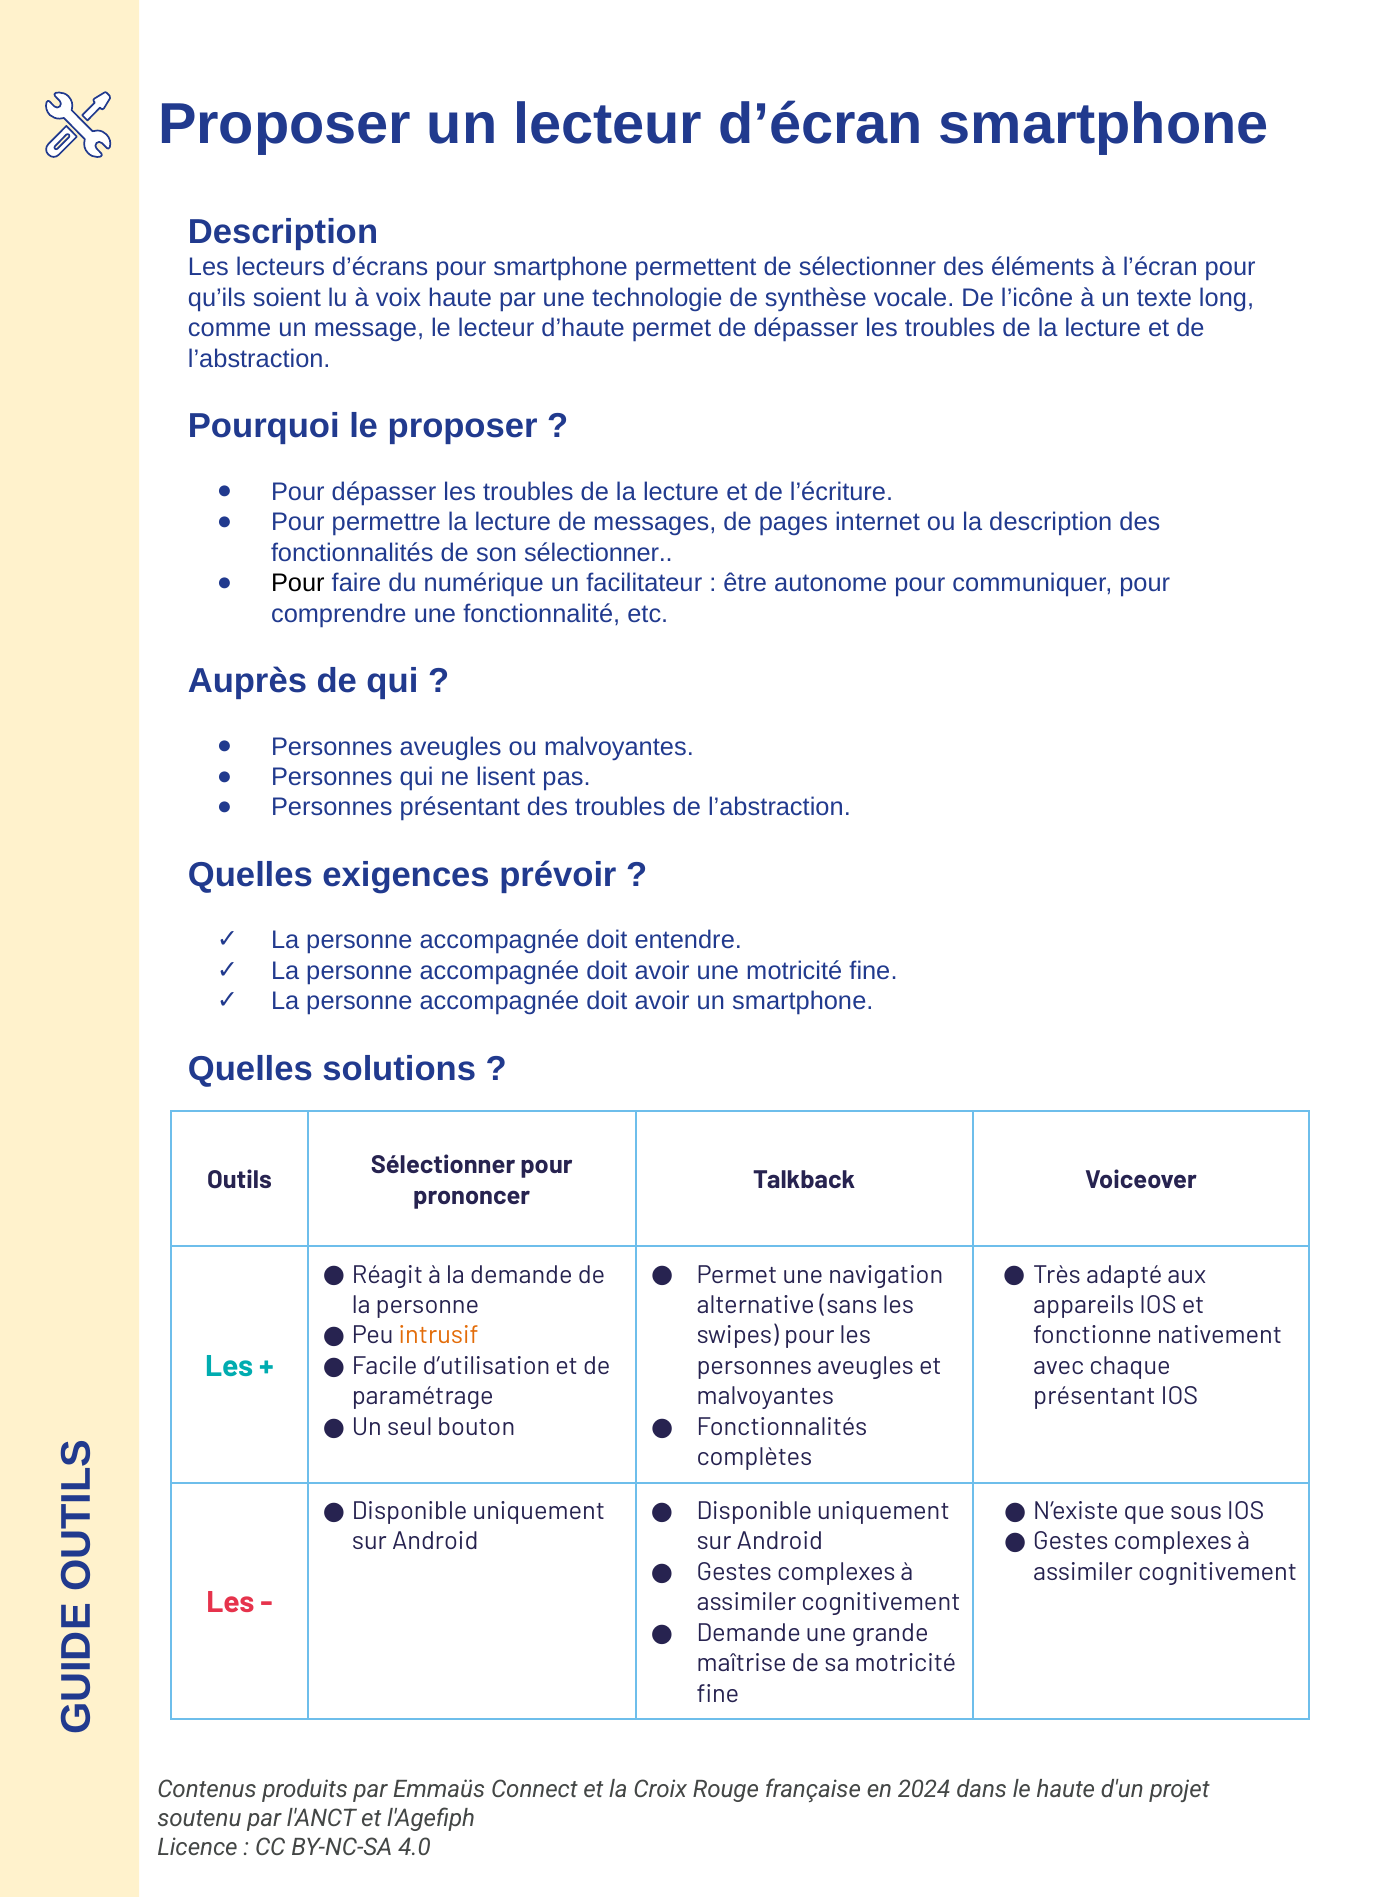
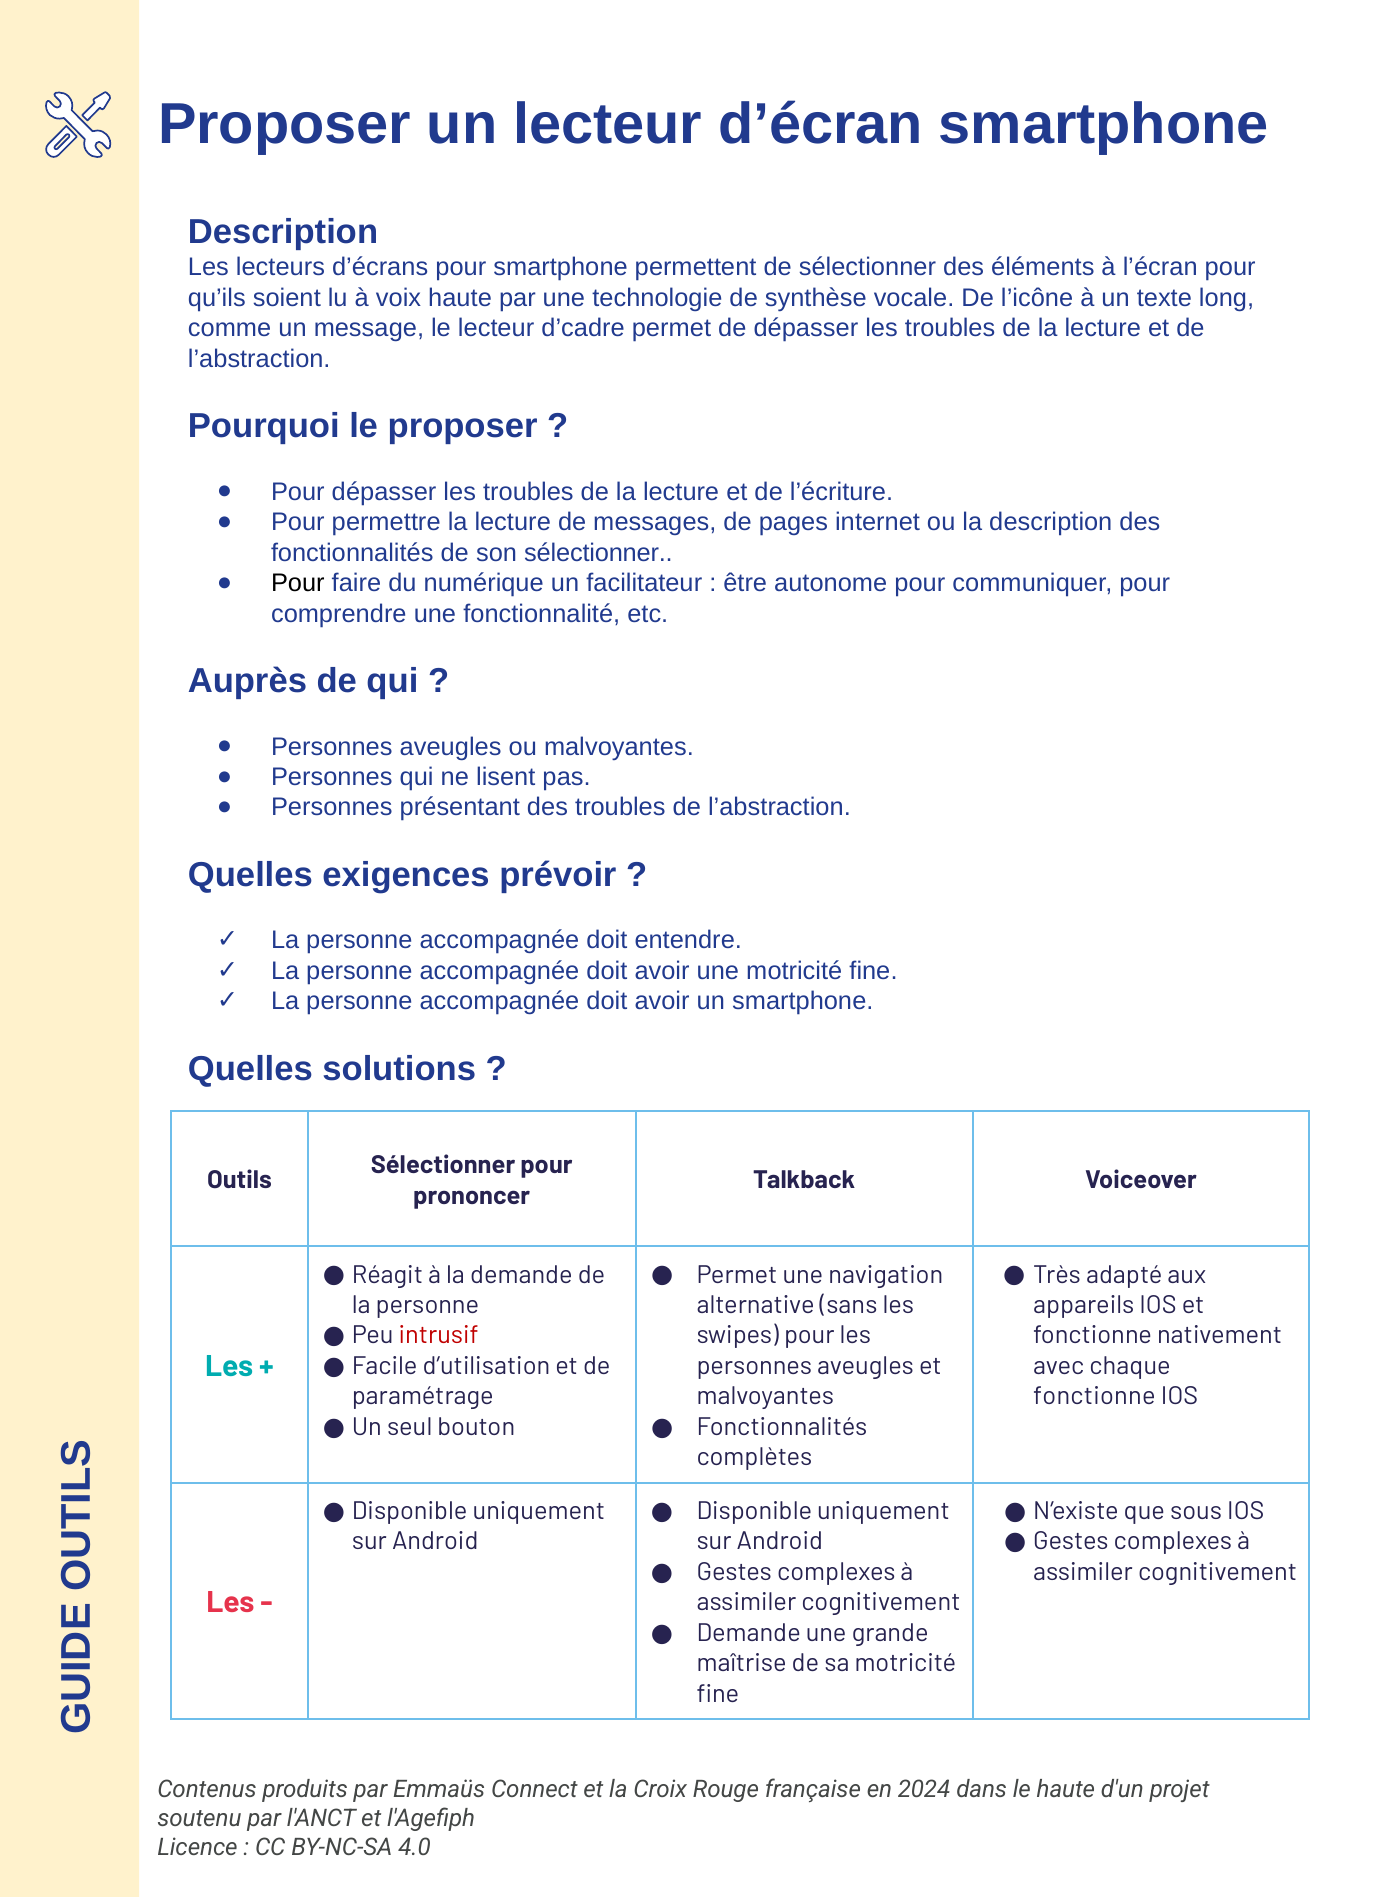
d’haute: d’haute -> d’cadre (583, 328)
intrusif colour: orange -> red (439, 1336)
présentant: présentant -> fonctionne (1094, 1397)
